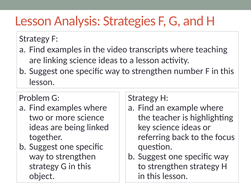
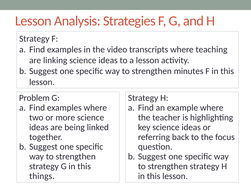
number: number -> minutes (189, 71)
object: object -> things (42, 176)
